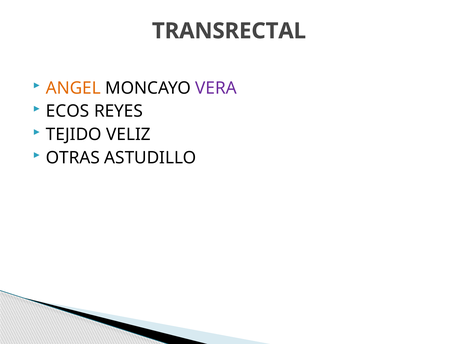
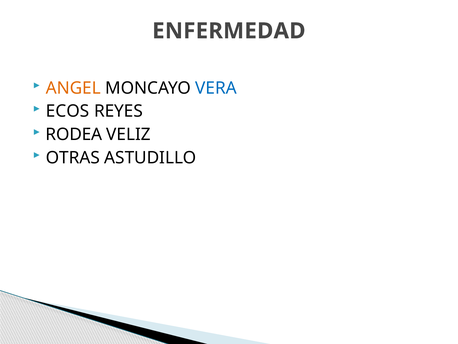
TRANSRECTAL: TRANSRECTAL -> ENFERMEDAD (229, 31)
VERA colour: purple -> blue (216, 88)
TEJIDO: TEJIDO -> RODEA (74, 134)
